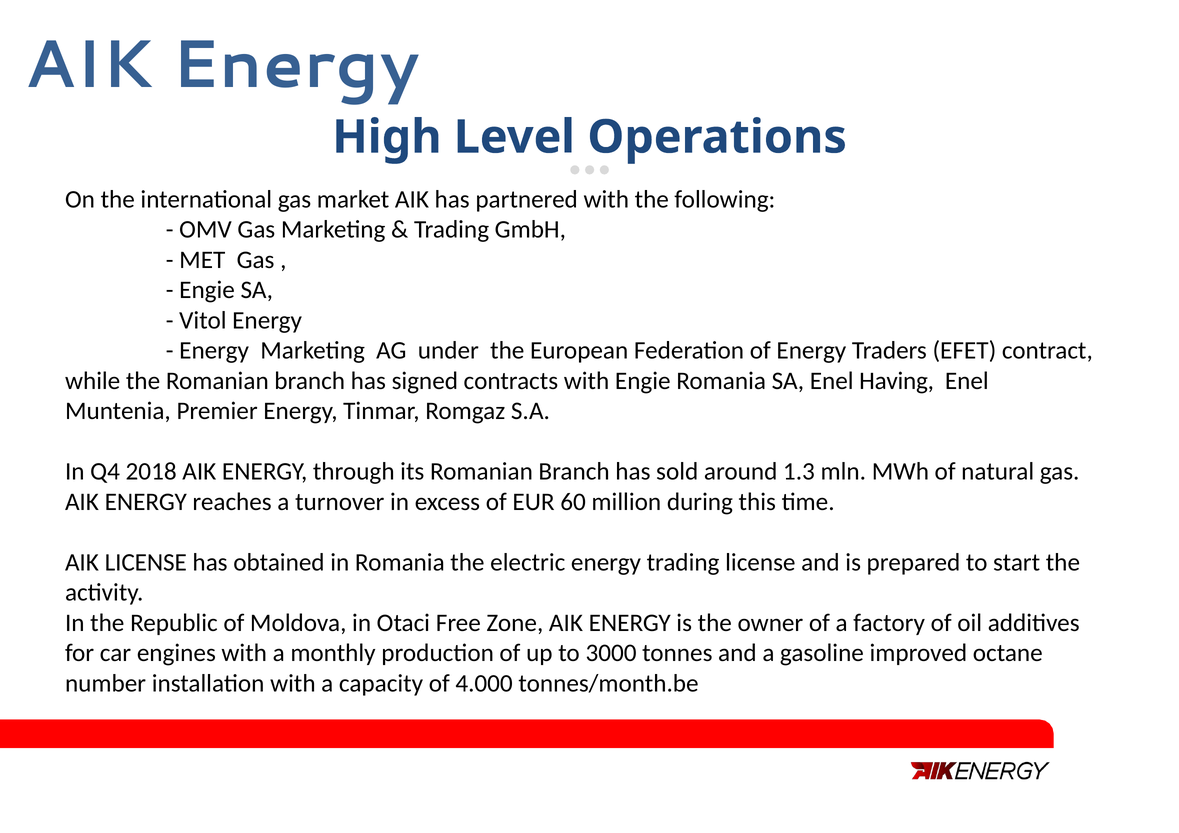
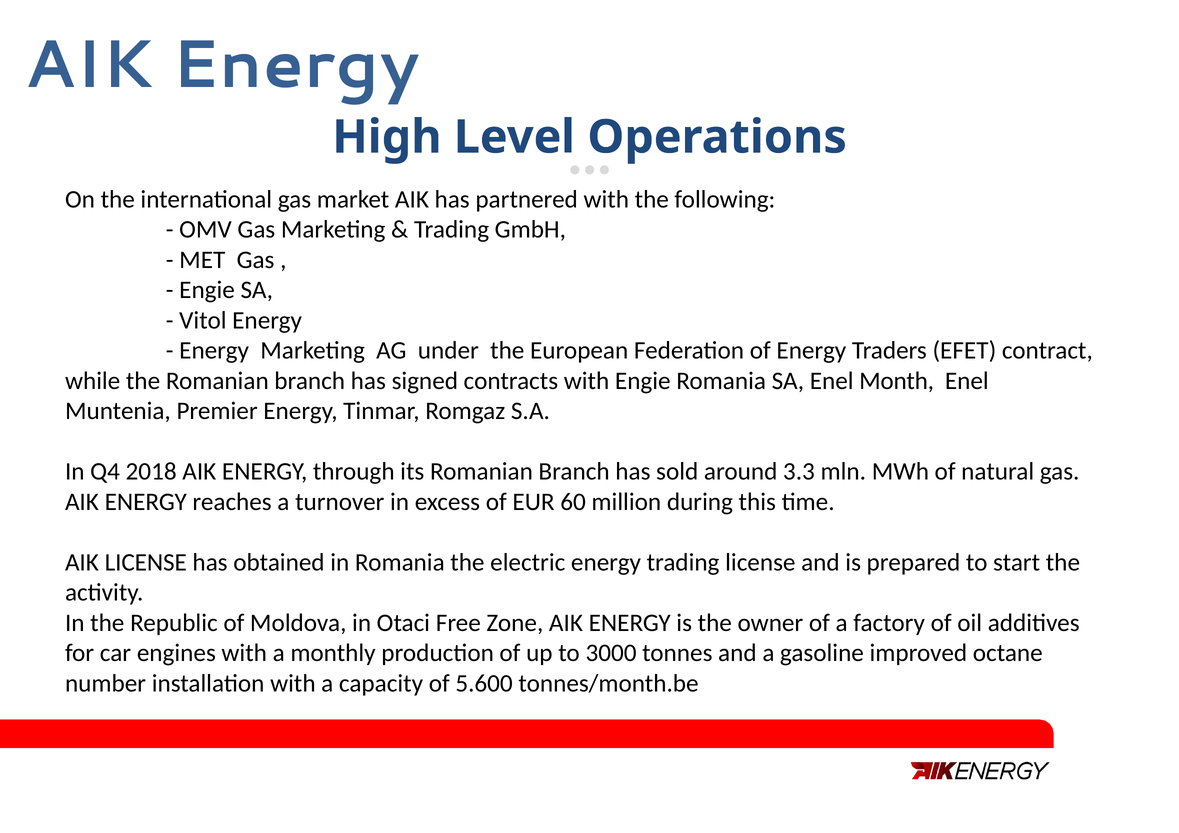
Having: Having -> Month (897, 381)
1.3: 1.3 -> 3.3 (799, 472)
4.000: 4.000 -> 5.600 (484, 683)
